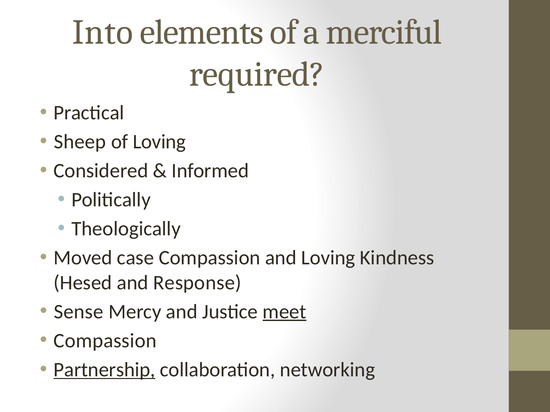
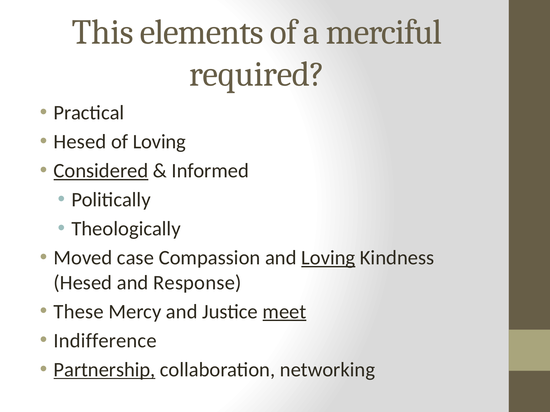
Into: Into -> This (103, 32)
Sheep: Sheep -> Hesed (80, 142)
Considered underline: none -> present (101, 171)
Loving underline: none -> present (328, 258)
Sense: Sense -> These (79, 312)
Compassion: Compassion -> Indifference (105, 341)
